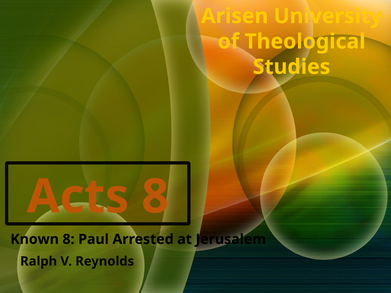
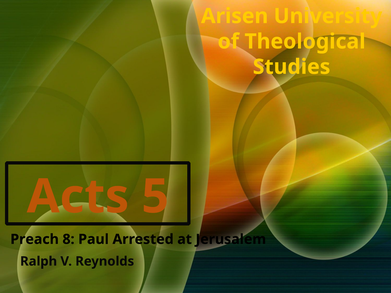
Acts 8: 8 -> 5 (155, 197)
Known: Known -> Preach (35, 239)
